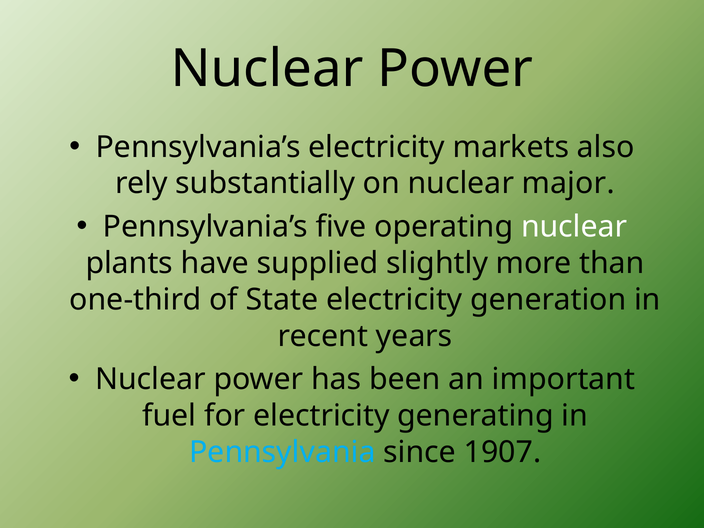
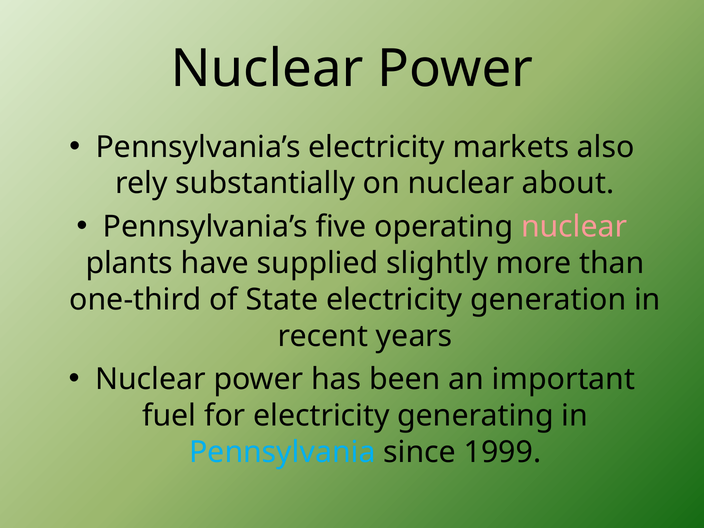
major: major -> about (568, 183)
nuclear colour: white -> pink (574, 227)
1907: 1907 -> 1999 (502, 452)
